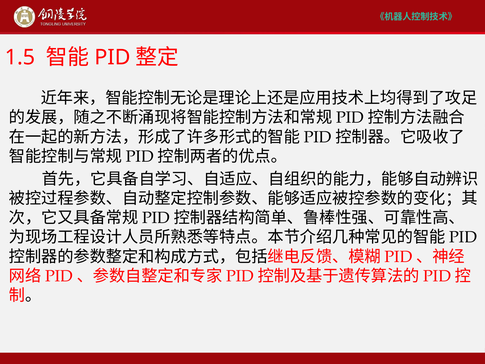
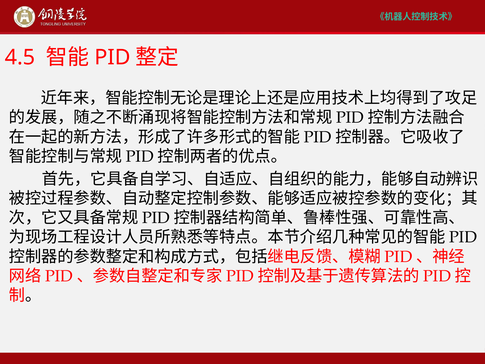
1.5: 1.5 -> 4.5 (20, 57)
